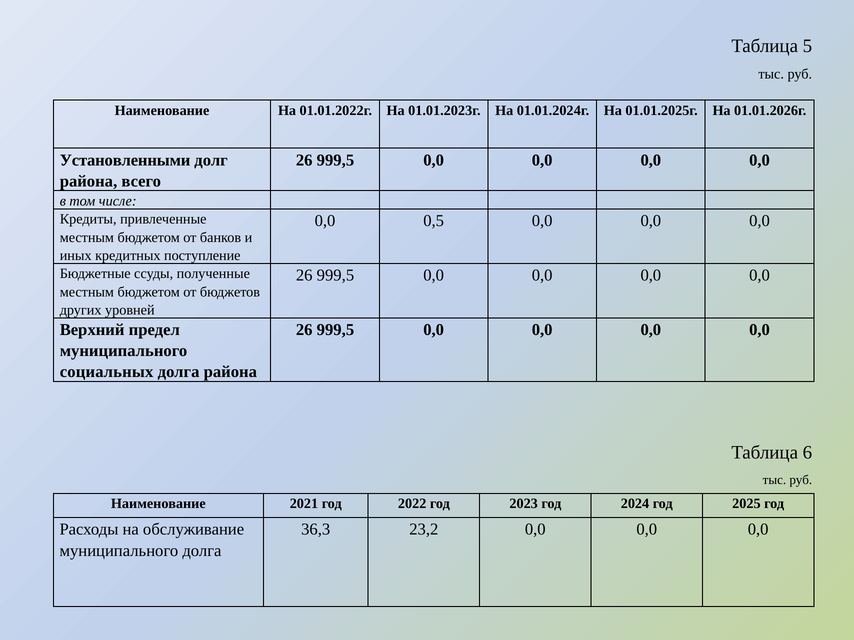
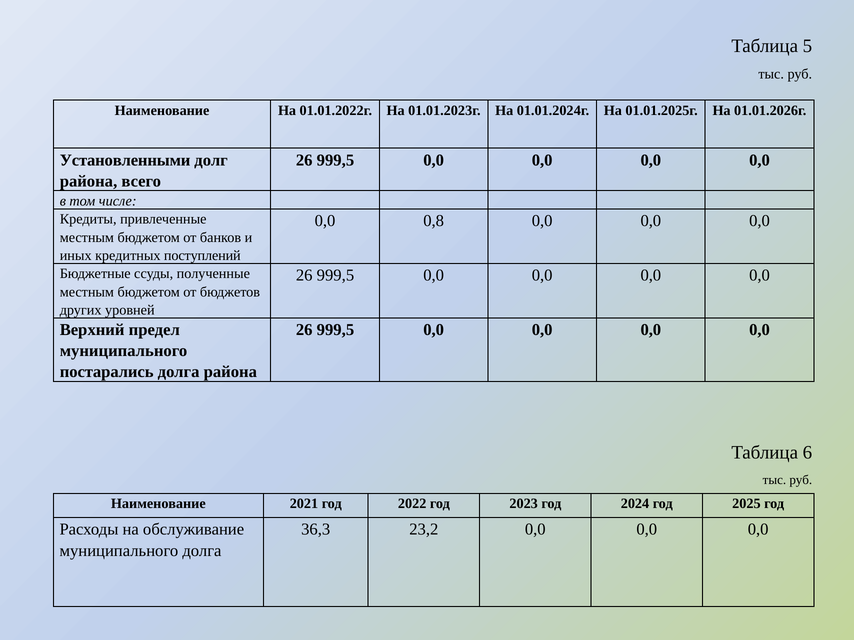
0,5: 0,5 -> 0,8 (434, 221)
поступление: поступление -> поступлений (202, 256)
социальных: социальных -> постарались (107, 372)
